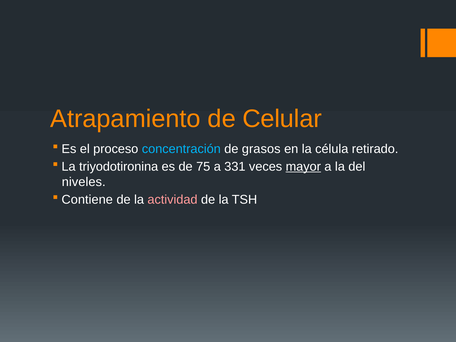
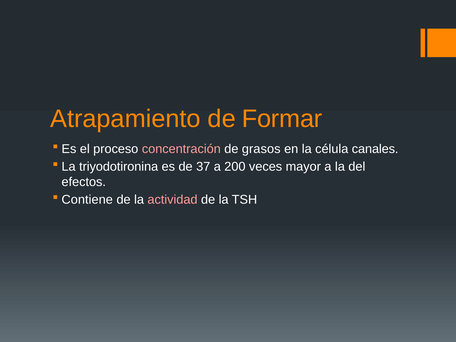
Celular: Celular -> Formar (282, 119)
concentración colour: light blue -> pink (181, 149)
retirado: retirado -> canales (375, 149)
75: 75 -> 37 (203, 167)
331: 331 -> 200 (235, 167)
mayor underline: present -> none (303, 167)
niveles: niveles -> efectos (84, 182)
